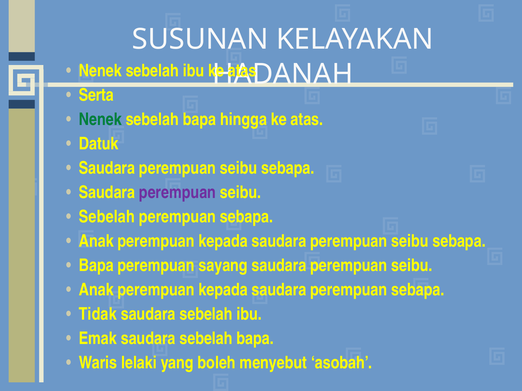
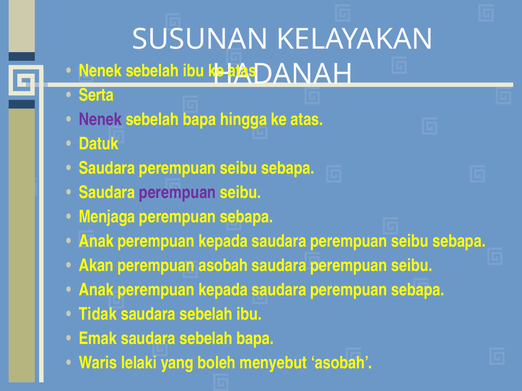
Nenek colour: green -> purple (100, 120)
Sebelah: Sebelah -> Menjaga (107, 217)
Bapa: Bapa -> Akan (96, 266)
perempuan sayang: sayang -> asobah (223, 266)
